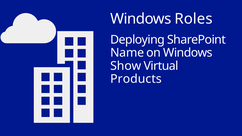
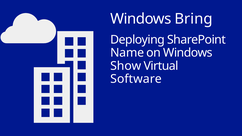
Roles: Roles -> Bring (194, 19)
Products: Products -> Software (136, 79)
